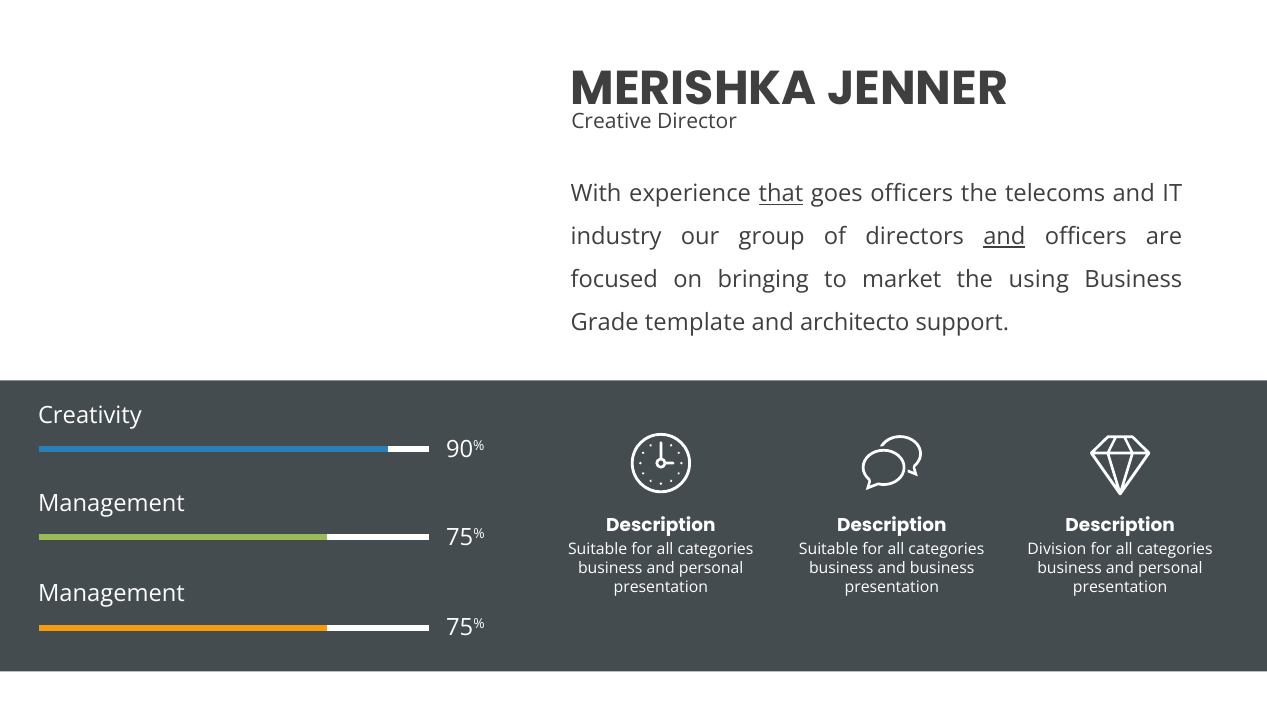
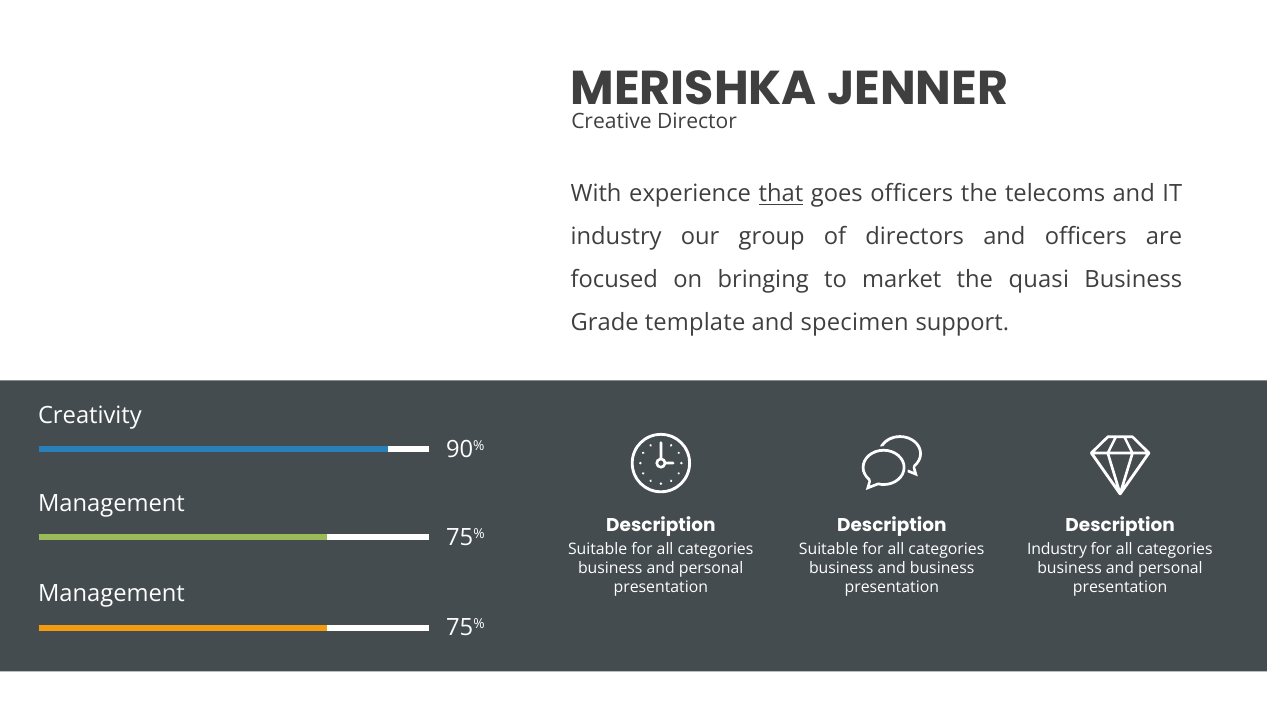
and underline: present -> none (1004, 237)
using: using -> quasi (1039, 280)
architecto: architecto -> specimen (855, 322)
Division: Division -> Industry (1057, 549)
